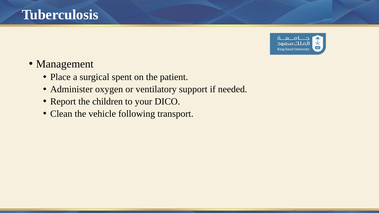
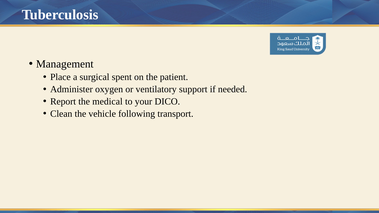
children: children -> medical (107, 102)
